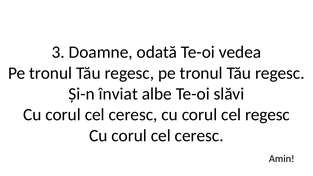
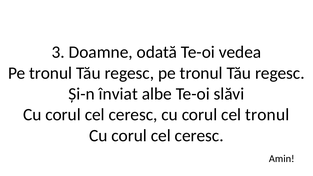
cel regesc: regesc -> tronul (267, 115)
